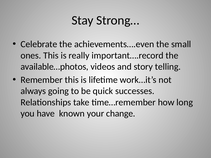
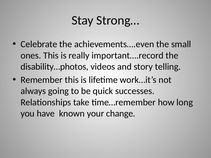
available…photos: available…photos -> disability…photos (55, 67)
